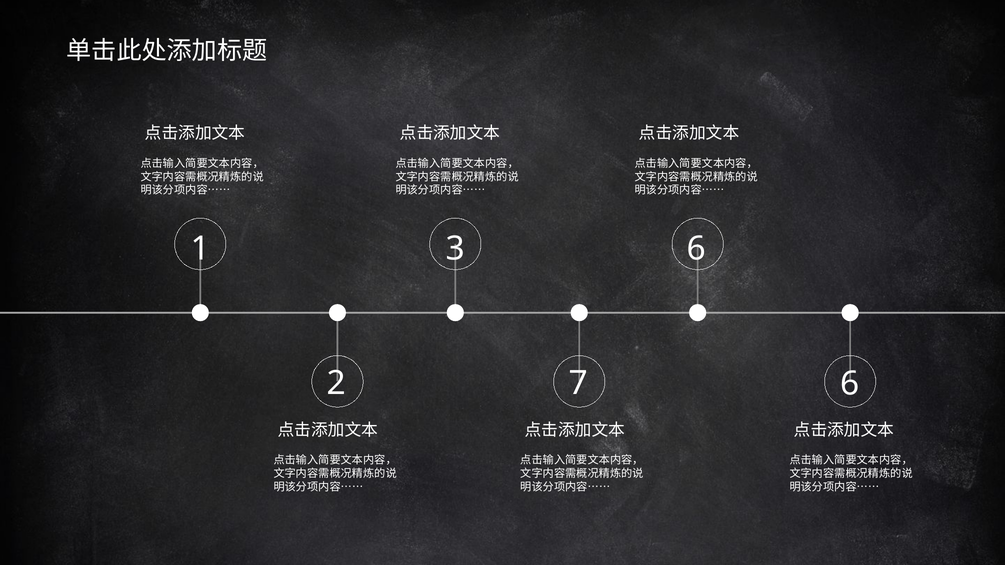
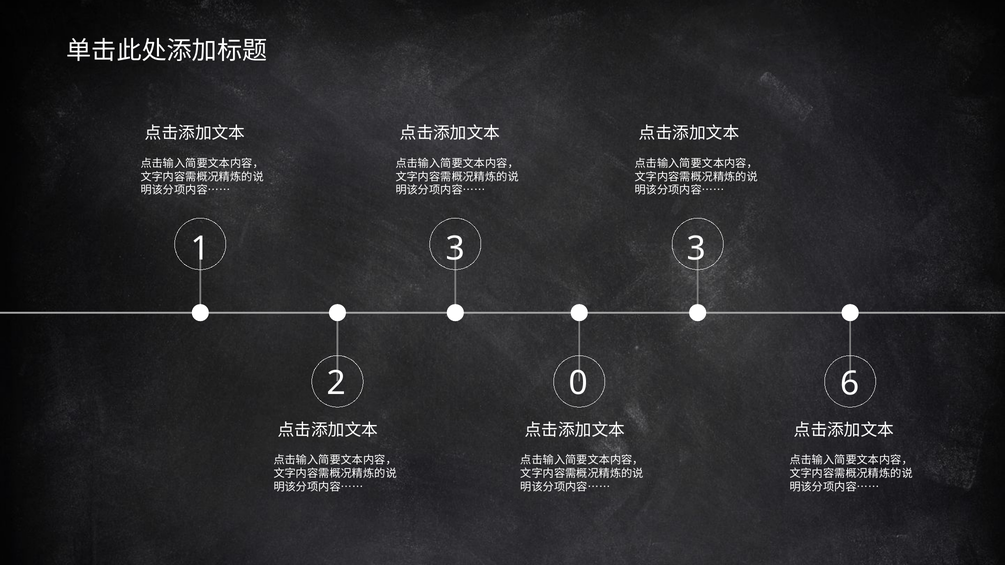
3 6: 6 -> 3 (696, 249)
7: 7 -> 0 (578, 383)
